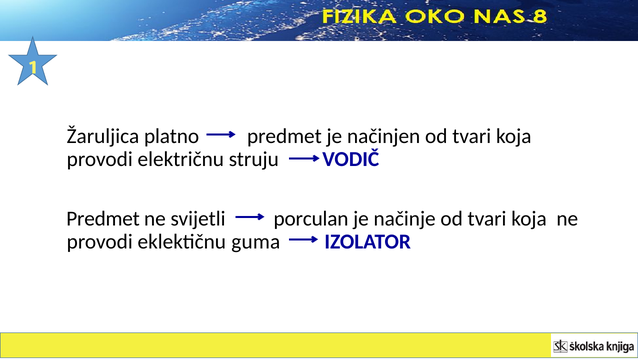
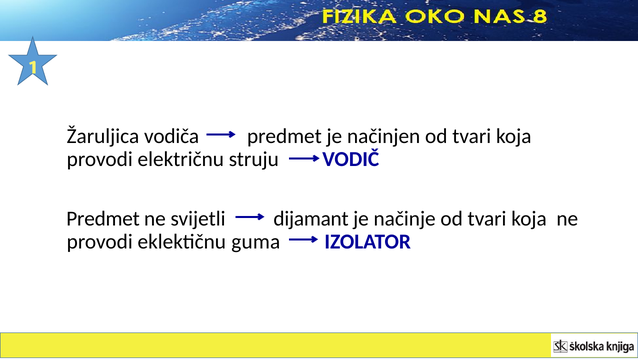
platno: platno -> vodiča (172, 136)
porculan: porculan -> dijamant (311, 219)
